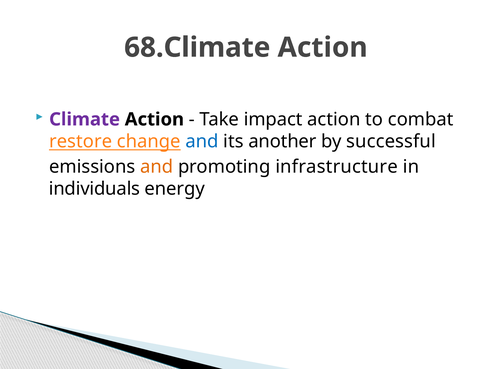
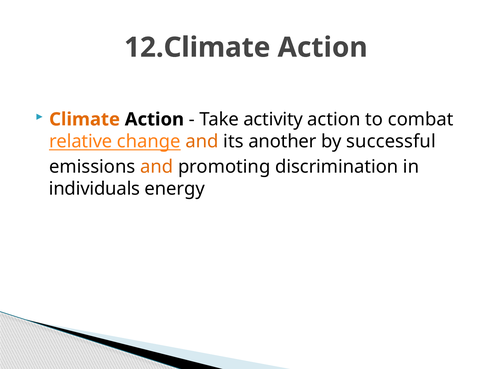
68.Climate: 68.Climate -> 12.Climate (197, 47)
Climate colour: purple -> orange (85, 119)
impact: impact -> activity (273, 119)
restore: restore -> relative (81, 142)
and colour: blue -> orange (202, 142)
infrastructure: infrastructure -> discrimination (337, 167)
